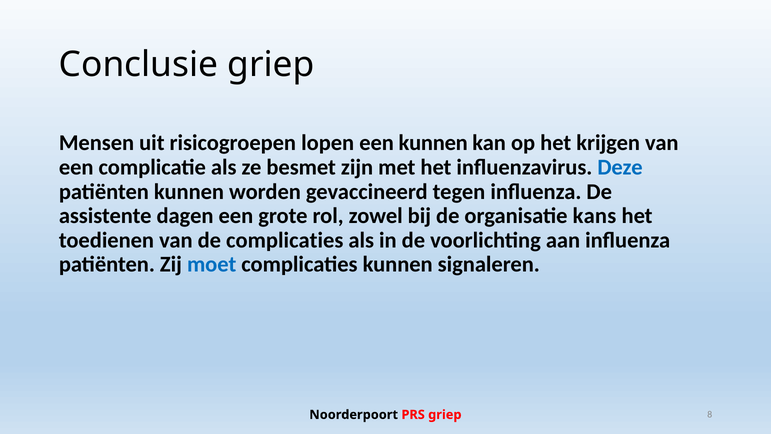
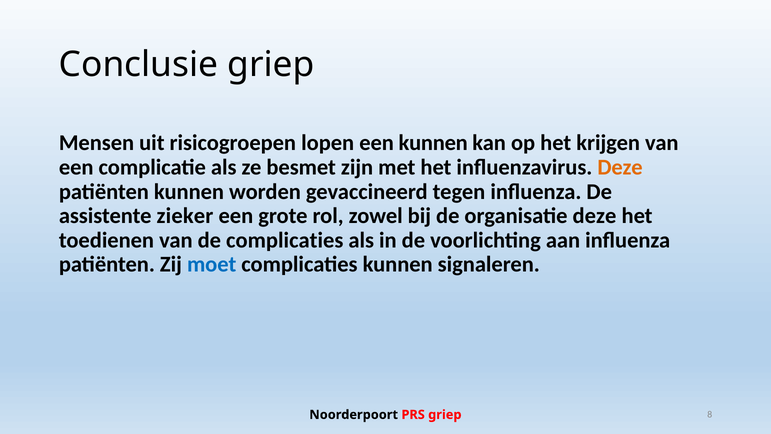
Deze colour: blue -> orange (620, 167)
dagen: dagen -> zieker (185, 216)
organisatie kans: kans -> deze (595, 216)
